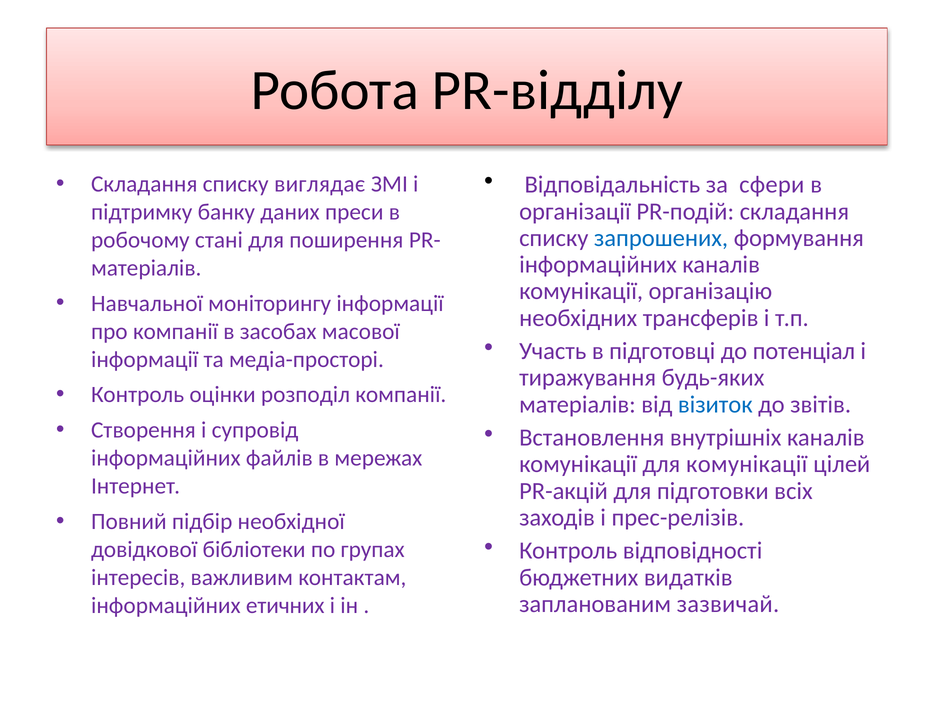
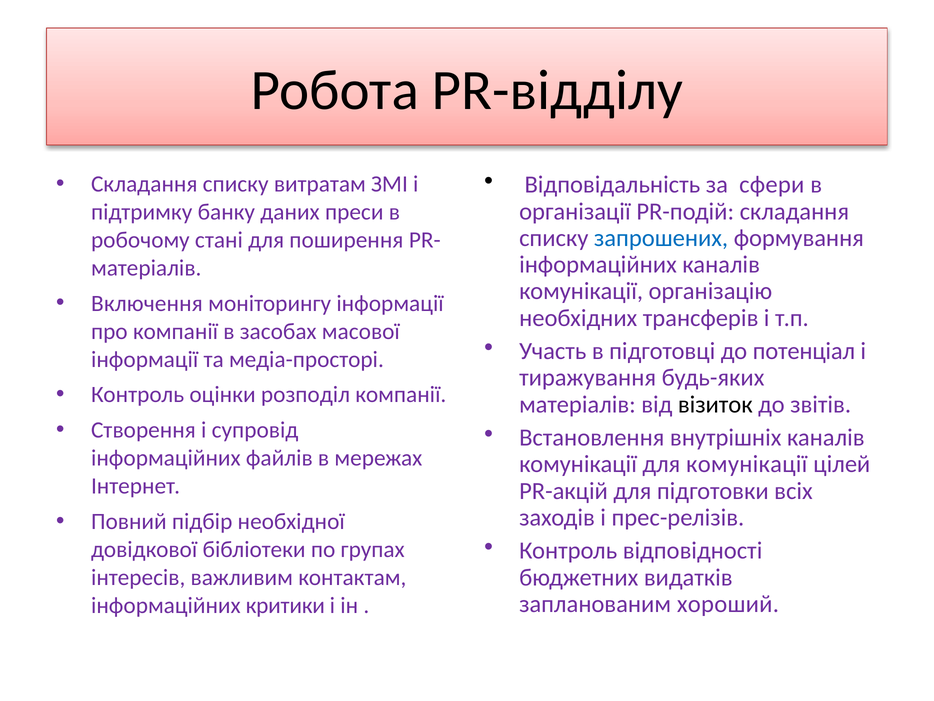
виглядає: виглядає -> витратам (320, 184)
Навчальної: Навчальної -> Включення (147, 303)
візиток colour: blue -> black (715, 404)
зазвичай: зазвичай -> хороший (728, 604)
етичних: етичних -> критики (285, 605)
